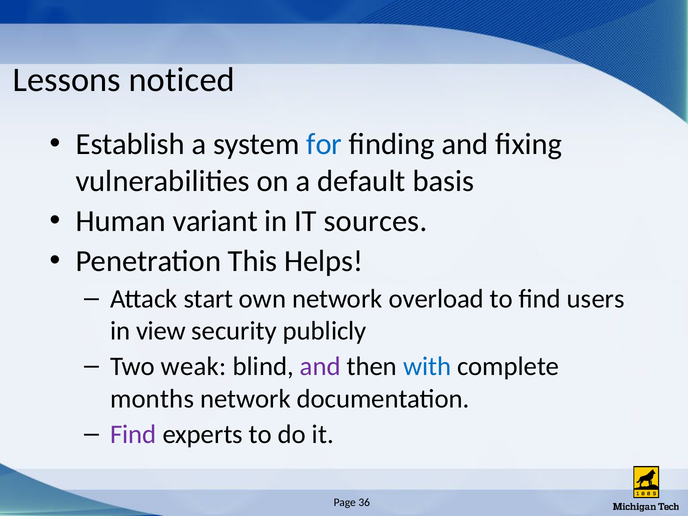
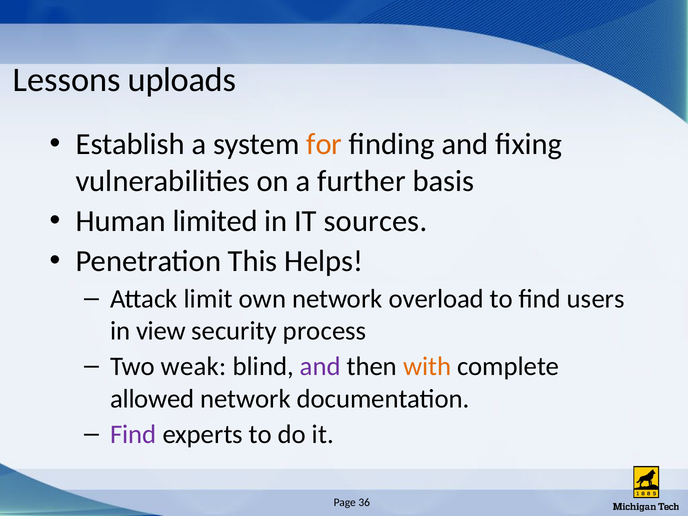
noticed: noticed -> uploads (182, 80)
for colour: blue -> orange (324, 144)
default: default -> further (362, 181)
variant: variant -> limited (215, 221)
start: start -> limit (208, 299)
publicly: publicly -> process (325, 331)
with colour: blue -> orange (427, 367)
months: months -> allowed (152, 399)
